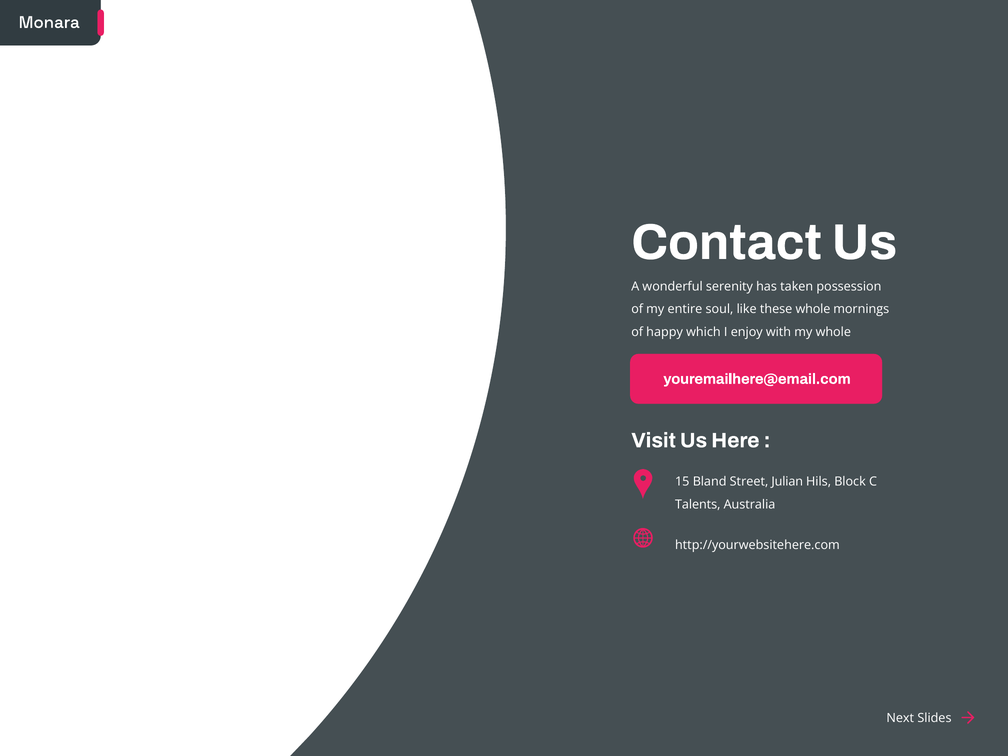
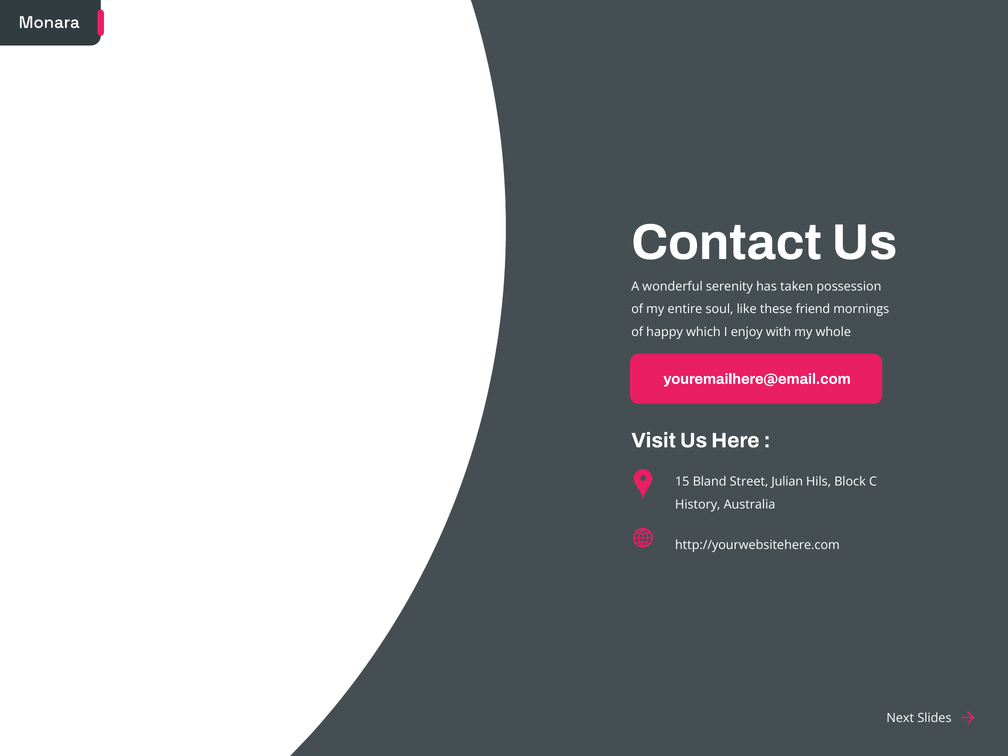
these whole: whole -> friend (813, 309)
Talents: Talents -> History (698, 504)
